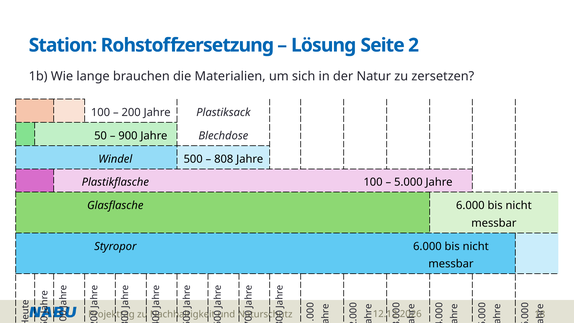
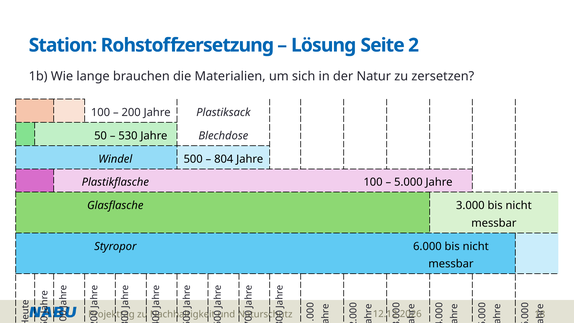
900: 900 -> 530 (128, 136)
808: 808 -> 804 (224, 159)
Glasflasche 6.000: 6.000 -> 3.000 (470, 206)
